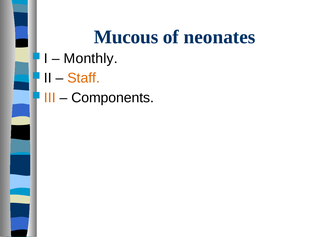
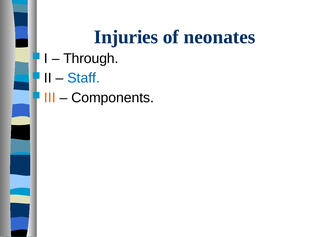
Mucous: Mucous -> Injuries (126, 37)
Monthly: Monthly -> Through (91, 58)
Staff colour: orange -> blue (84, 78)
